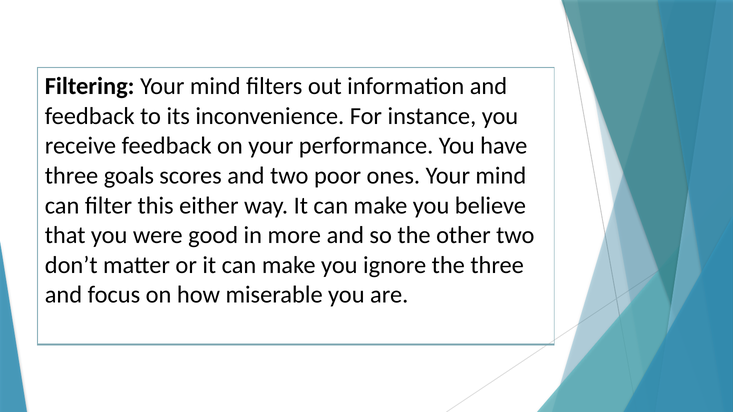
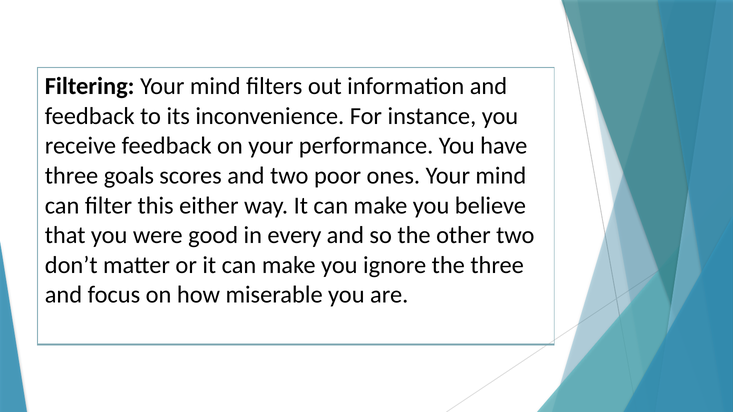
more: more -> every (294, 235)
